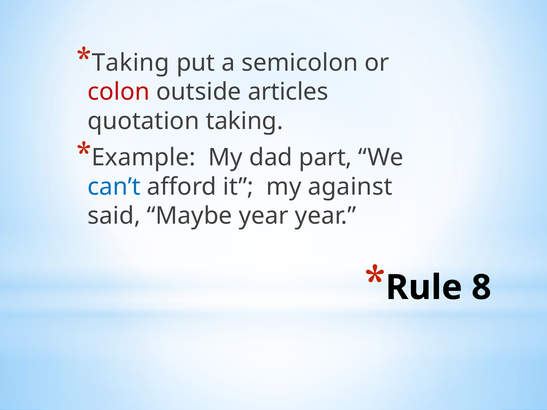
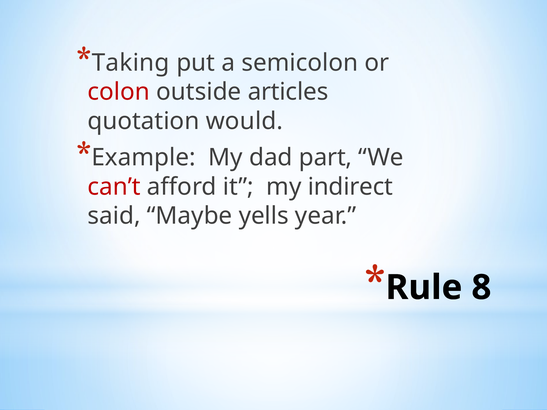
quotation taking: taking -> would (244, 121)
can’t colour: blue -> red (114, 187)
against: against -> indirect (350, 187)
Maybe year: year -> yells (264, 216)
